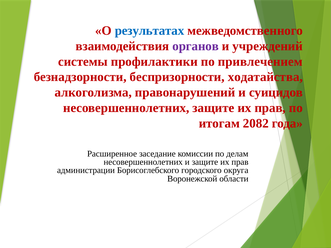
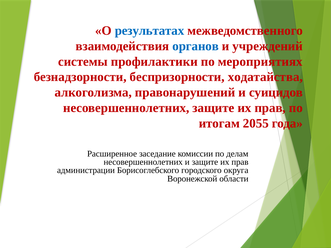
органов colour: purple -> blue (196, 46)
привлечением: привлечением -> мероприятиях (260, 62)
2082: 2082 -> 2055 (256, 123)
